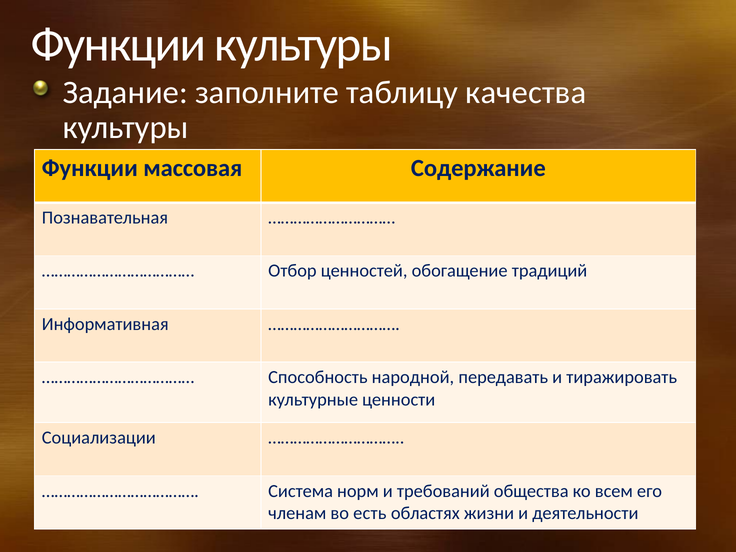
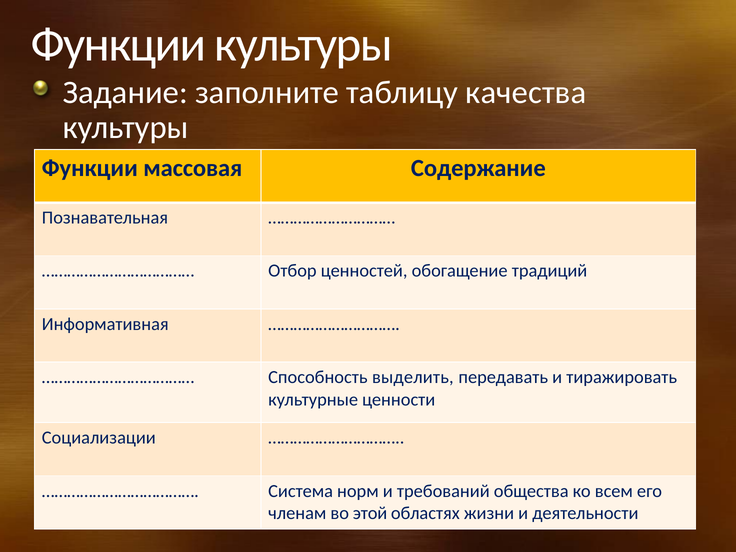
народной: народной -> выделить (413, 377)
есть: есть -> этой (370, 513)
